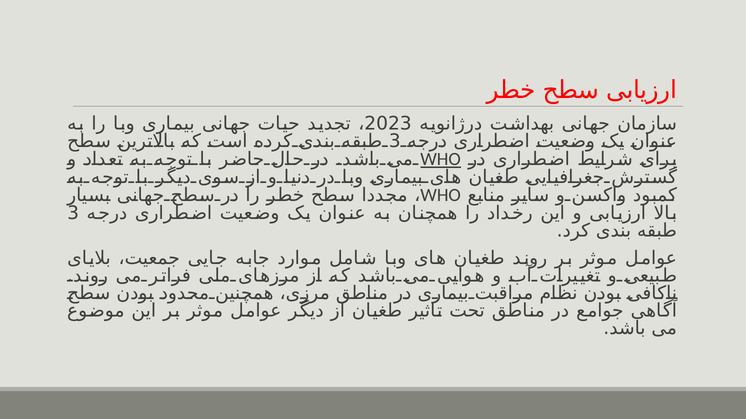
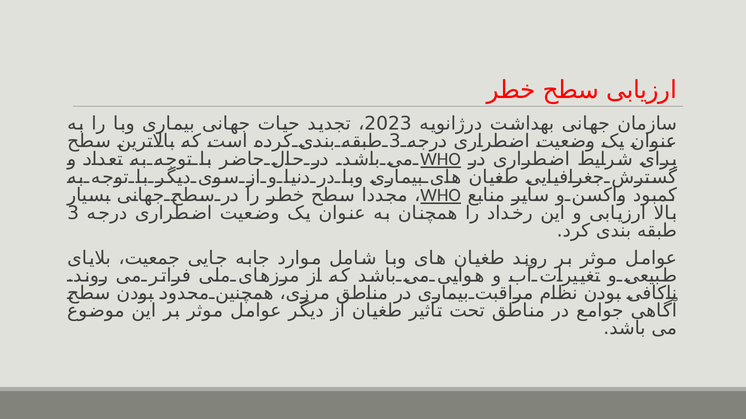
WHO underline: none -> present (441, 196)
